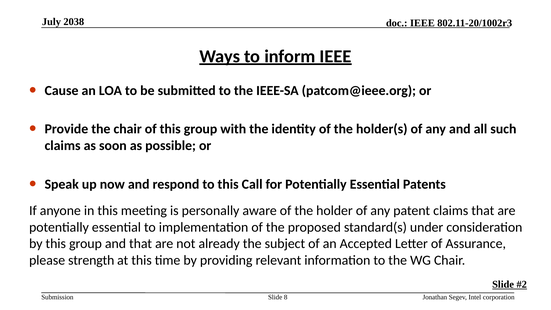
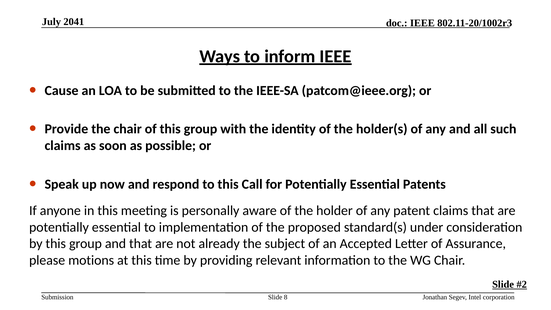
2038: 2038 -> 2041 (74, 22)
strength: strength -> motions (91, 260)
